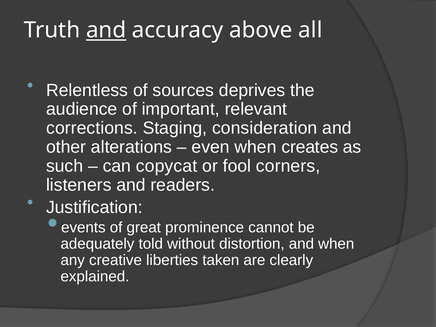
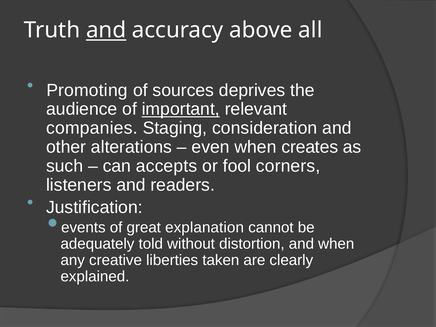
Relentless: Relentless -> Promoting (87, 90)
important underline: none -> present (181, 109)
corrections: corrections -> companies (92, 128)
copycat: copycat -> accepts (167, 166)
prominence: prominence -> explanation (205, 227)
